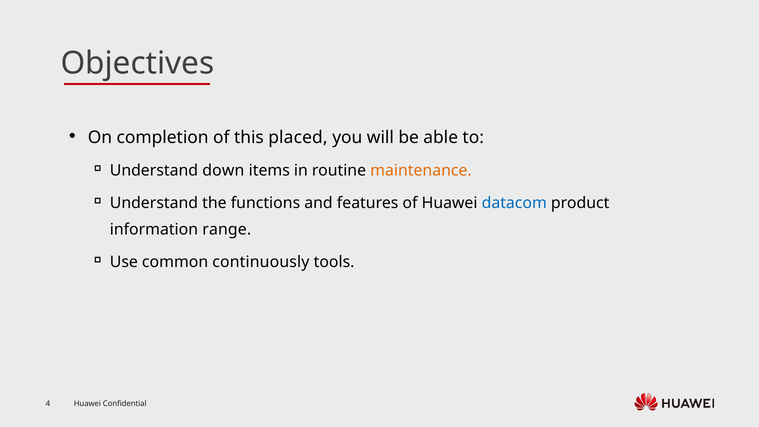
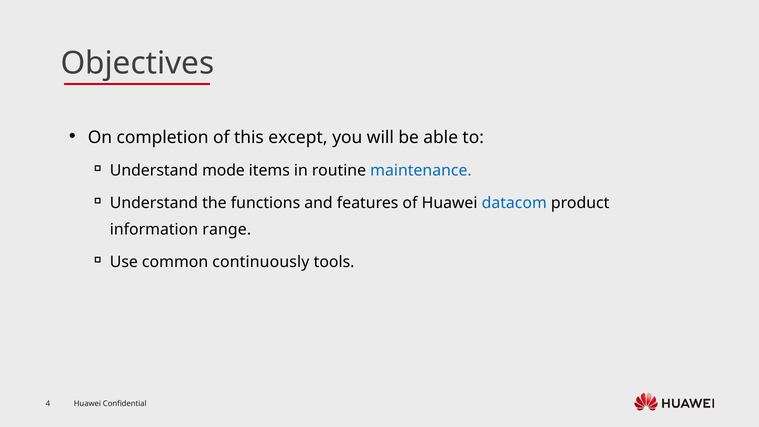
placed: placed -> except (298, 138)
down: down -> mode (223, 171)
maintenance colour: orange -> blue (421, 171)
